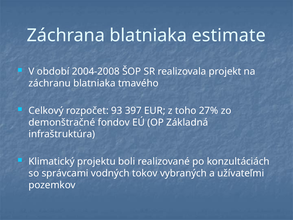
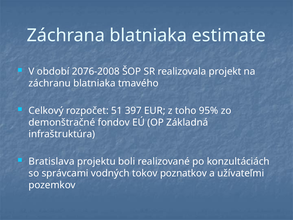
2004-2008: 2004-2008 -> 2076-2008 (96, 71)
93: 93 -> 51 (117, 111)
27%: 27% -> 95% (209, 111)
Klimatický: Klimatický -> Bratislava (52, 161)
vybraných: vybraných -> poznatkov (183, 173)
